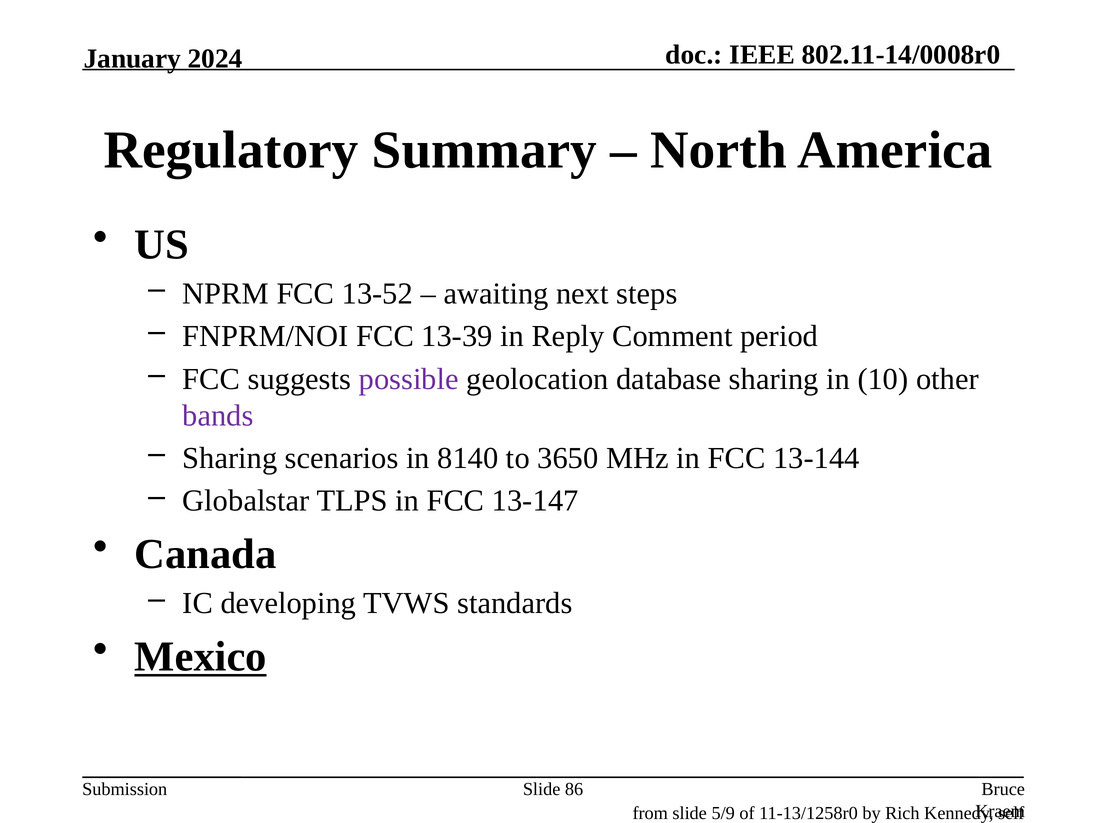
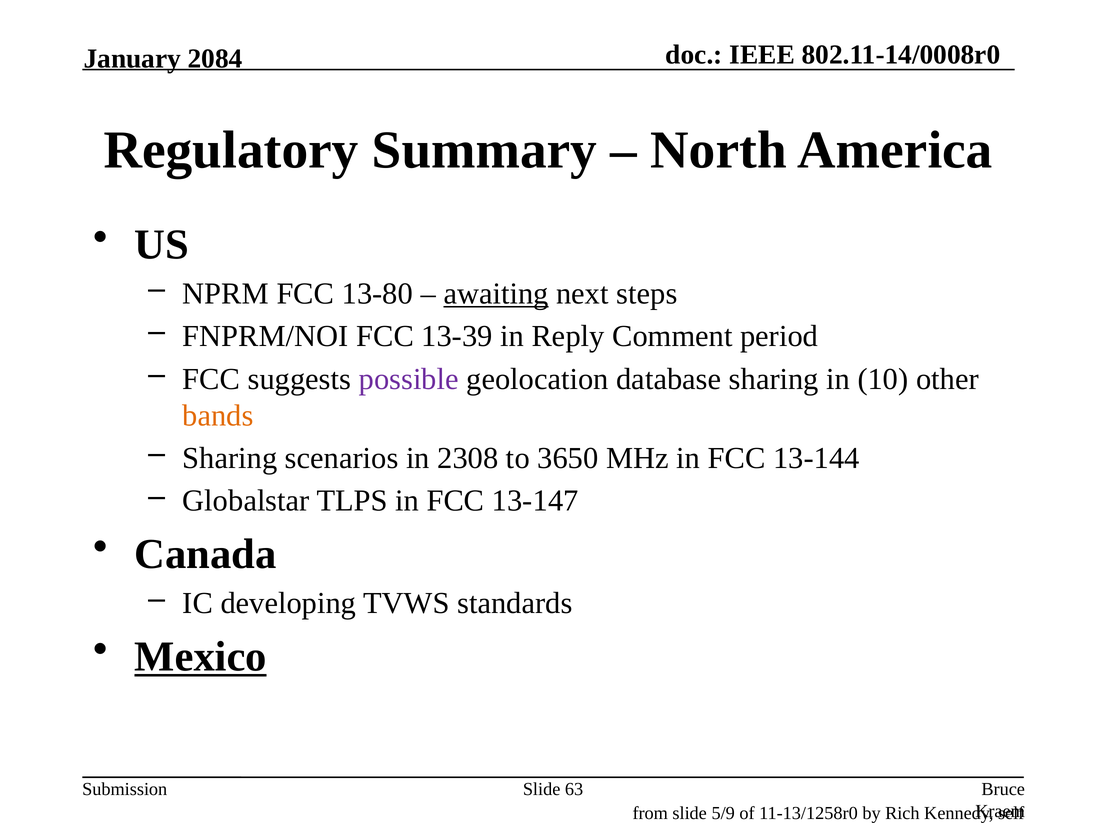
2024: 2024 -> 2084 (215, 59)
13-52: 13-52 -> 13-80 (377, 294)
awaiting underline: none -> present (496, 294)
bands colour: purple -> orange (218, 415)
8140: 8140 -> 2308 (468, 458)
86: 86 -> 63 (574, 789)
